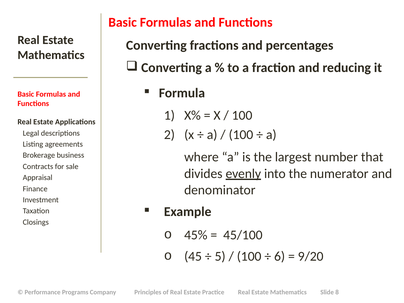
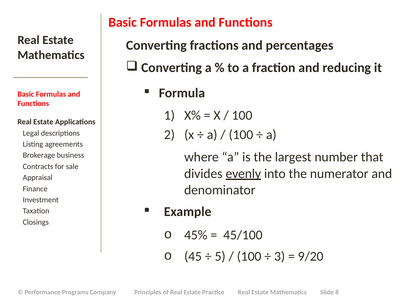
6: 6 -> 3 (280, 256)
